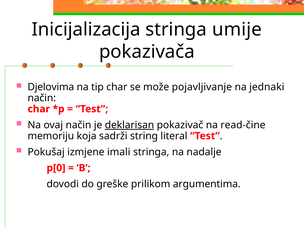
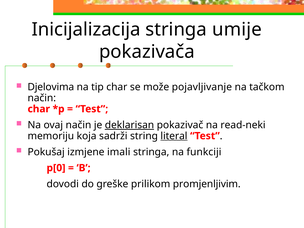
jednaki: jednaki -> tačkom (267, 87)
read-čine: read-čine -> read-neki (243, 125)
literal underline: none -> present (174, 136)
nadalje: nadalje -> funkciji (204, 152)
argumentima: argumentima -> promjenljivim (207, 184)
